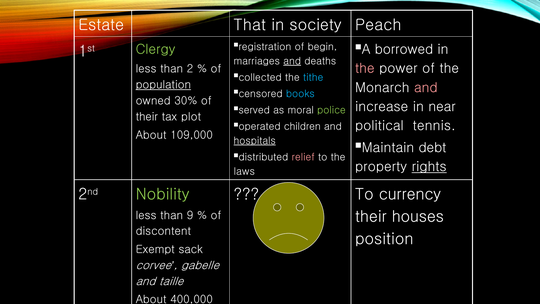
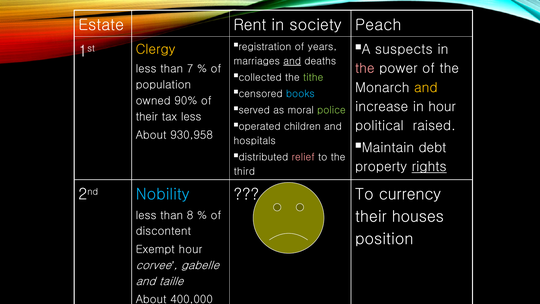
That: That -> Rent (250, 25)
begin: begin -> years (322, 47)
borrowed: borrowed -> suspects (404, 49)
Clergy colour: light green -> yellow (156, 49)
2: 2 -> 7 (190, 69)
tithe colour: light blue -> light green (313, 77)
population underline: present -> none (163, 85)
and colour: pink -> yellow (426, 88)
30%: 30% -> 90% (186, 101)
in near: near -> hour (442, 107)
tax plot: plot -> less (191, 117)
tennis: tennis -> raised (434, 126)
109,000: 109,000 -> 930,958 (192, 135)
hospitals underline: present -> none (255, 141)
laws: laws -> third (244, 171)
Nobility colour: light green -> light blue (163, 194)
9: 9 -> 8 (190, 215)
Exempt sack: sack -> hour (191, 249)
